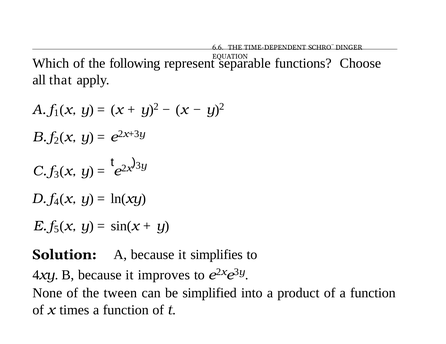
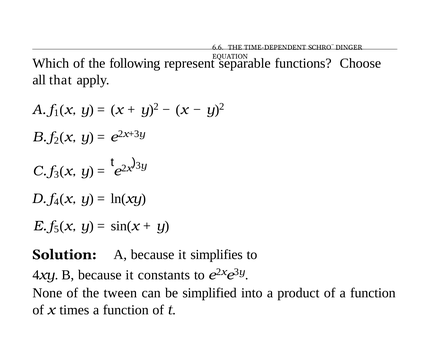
improves: improves -> constants (164, 275)
